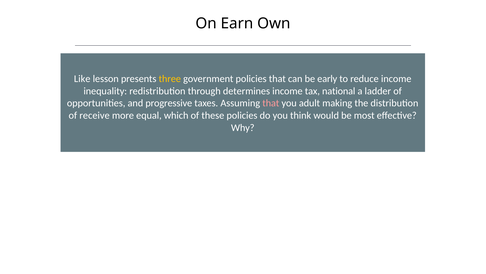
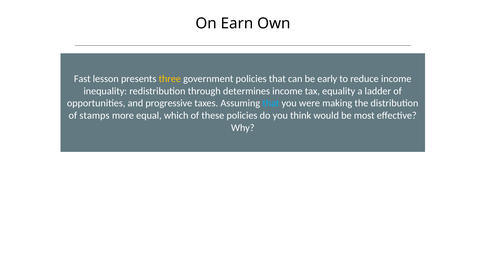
Like: Like -> Fast (82, 79)
national: national -> equality (339, 91)
that colour: pink -> light blue (271, 103)
adult: adult -> were (309, 103)
receive: receive -> stamps (95, 115)
